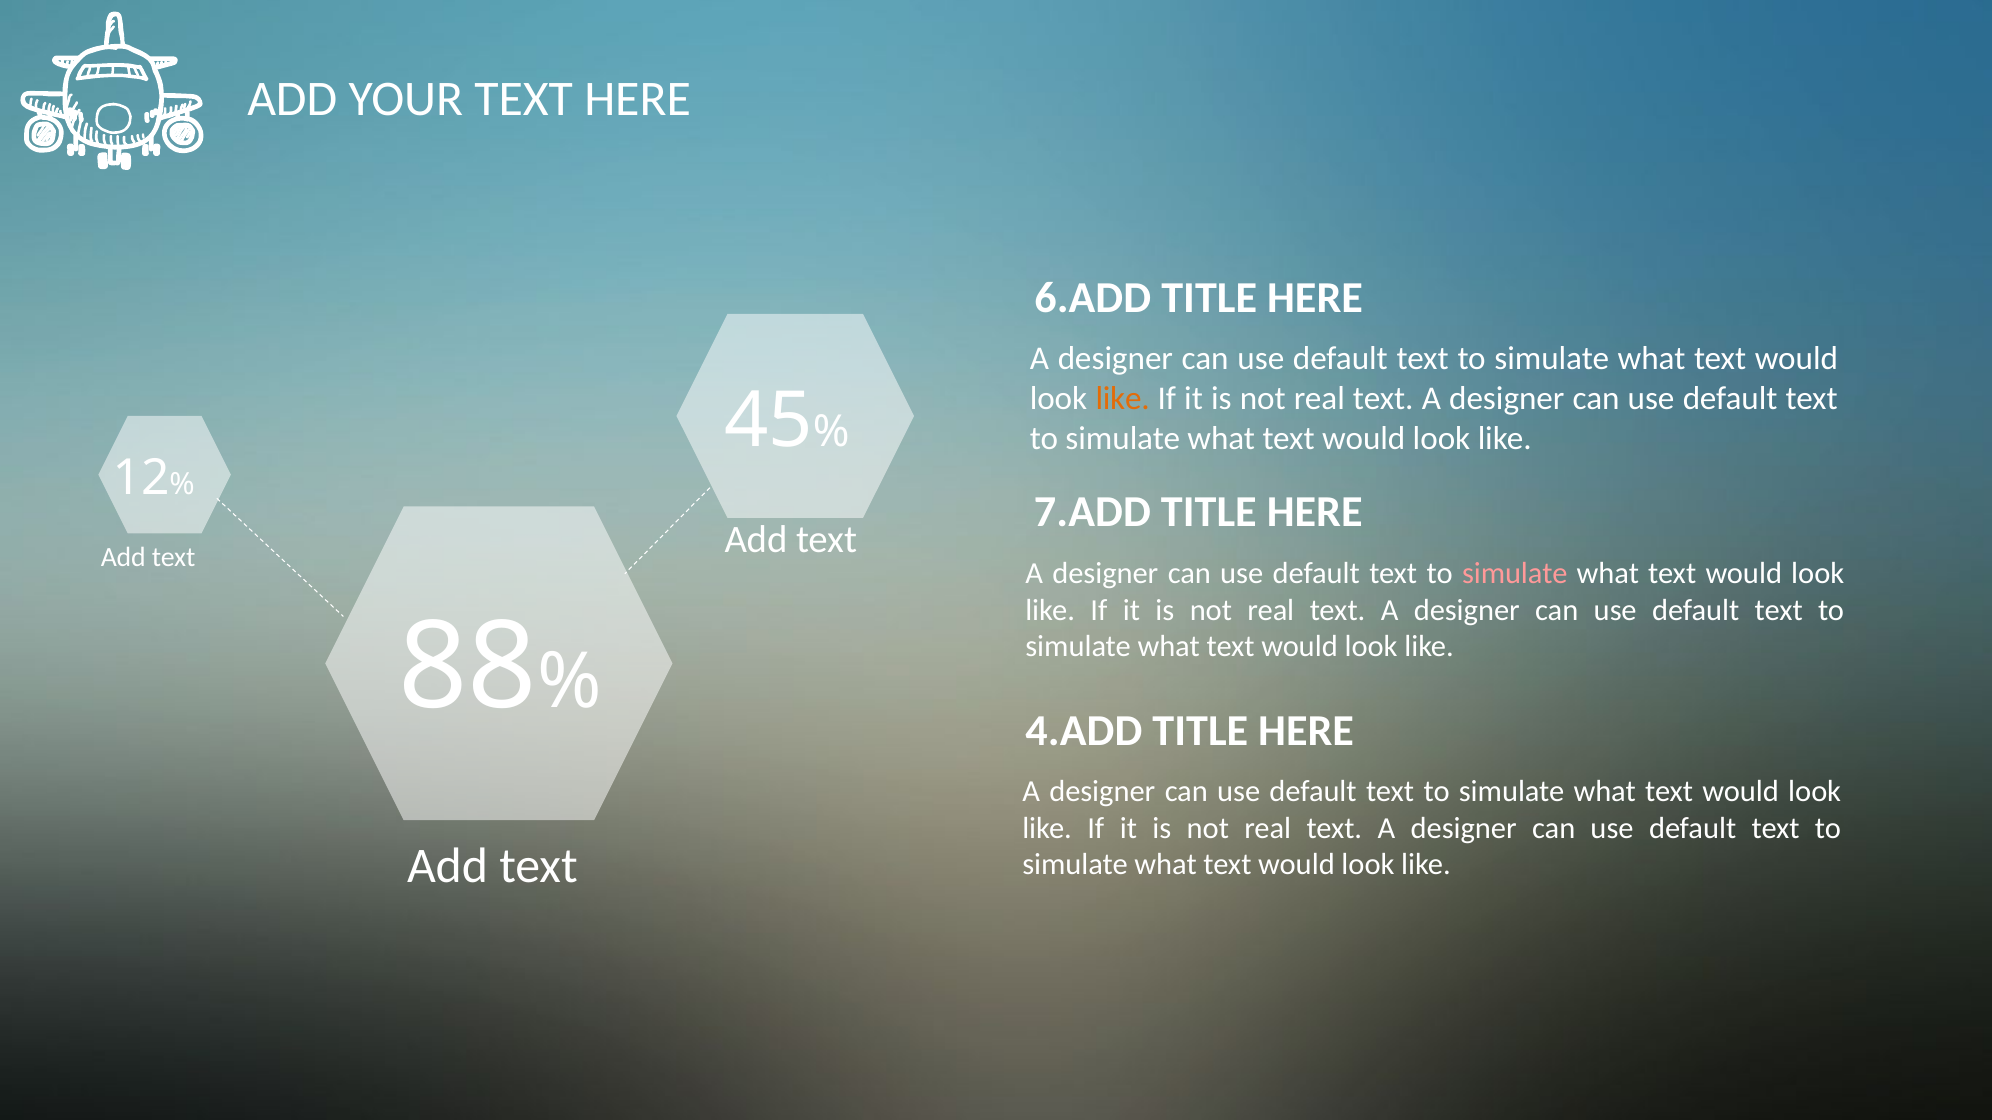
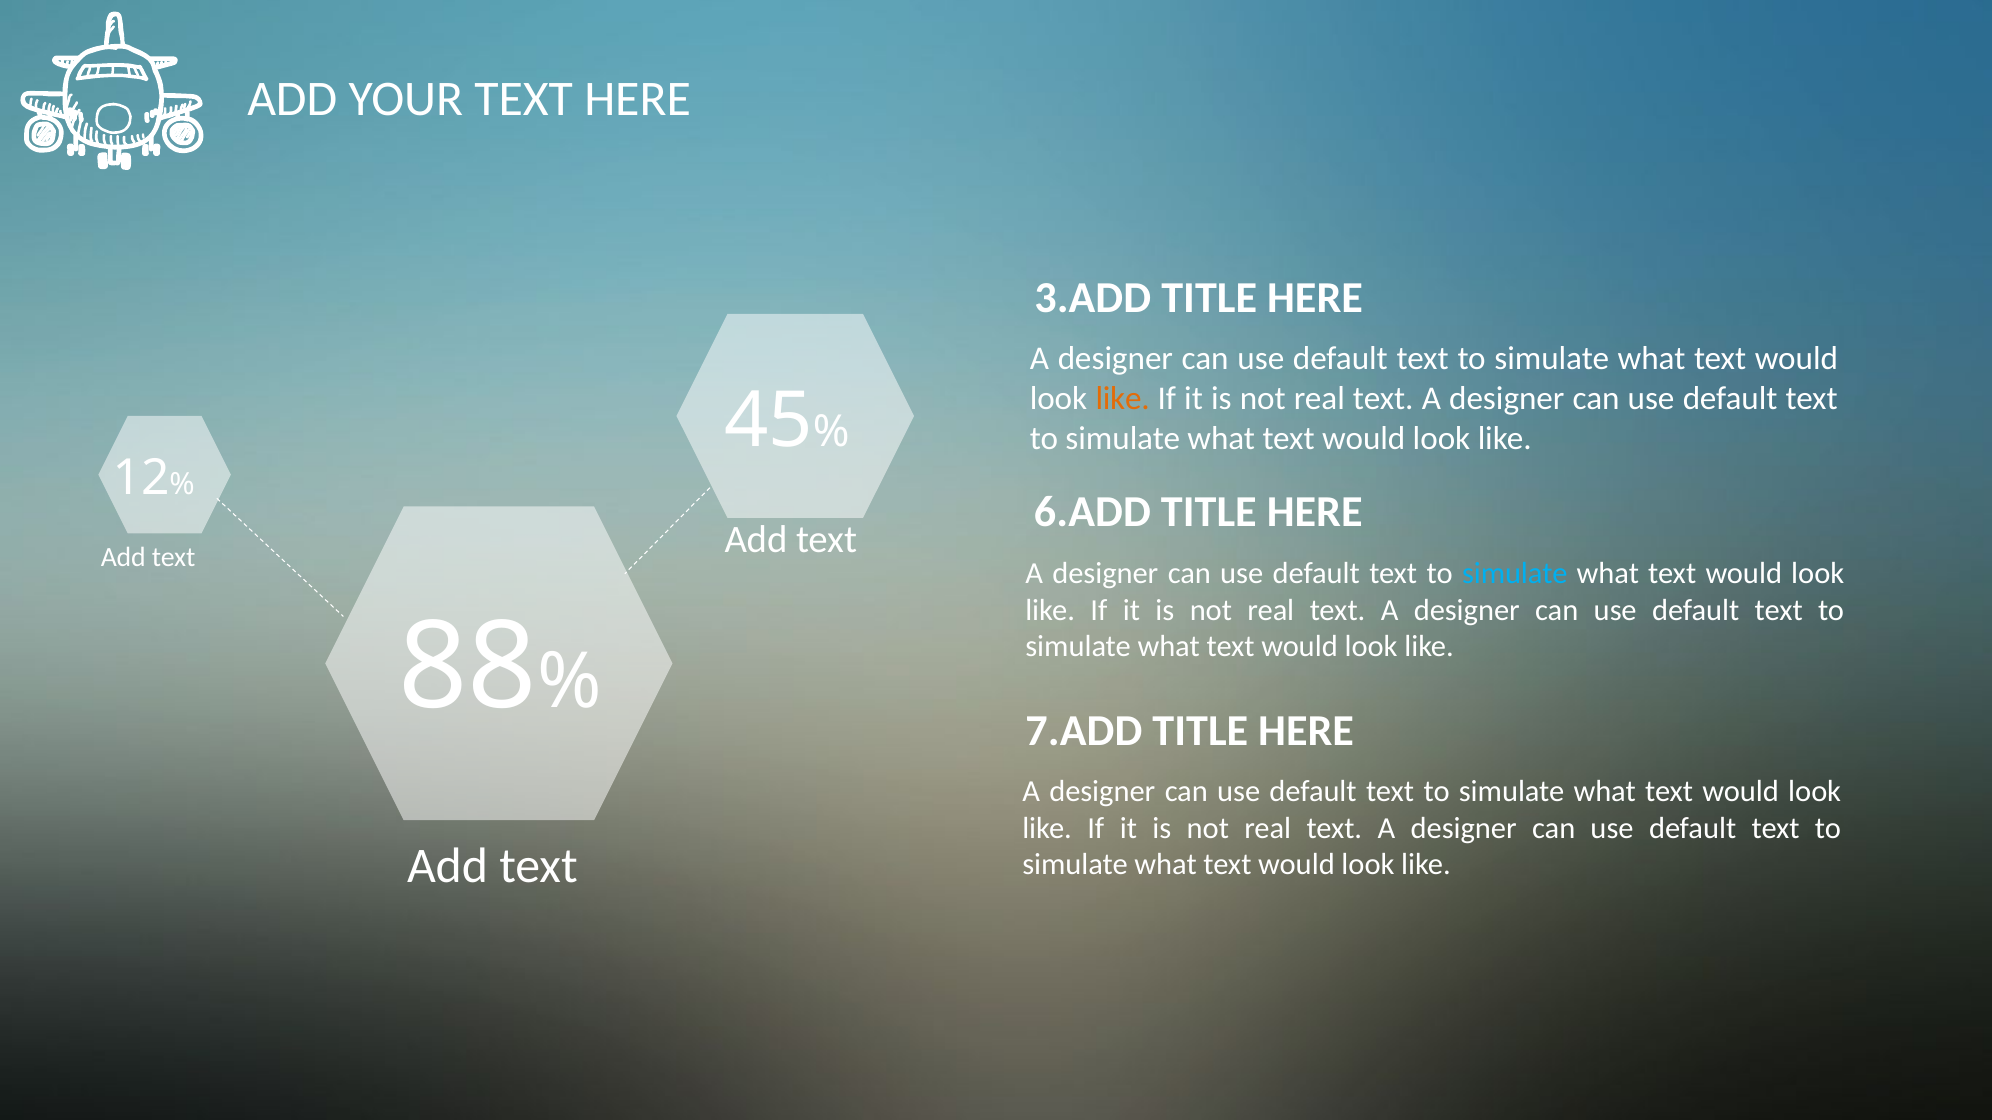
6.ADD: 6.ADD -> 3.ADD (1093, 298)
7.ADD: 7.ADD -> 6.ADD (1092, 512)
simulate colour: pink -> light blue (1515, 574)
4.ADD: 4.ADD -> 7.ADD (1084, 732)
